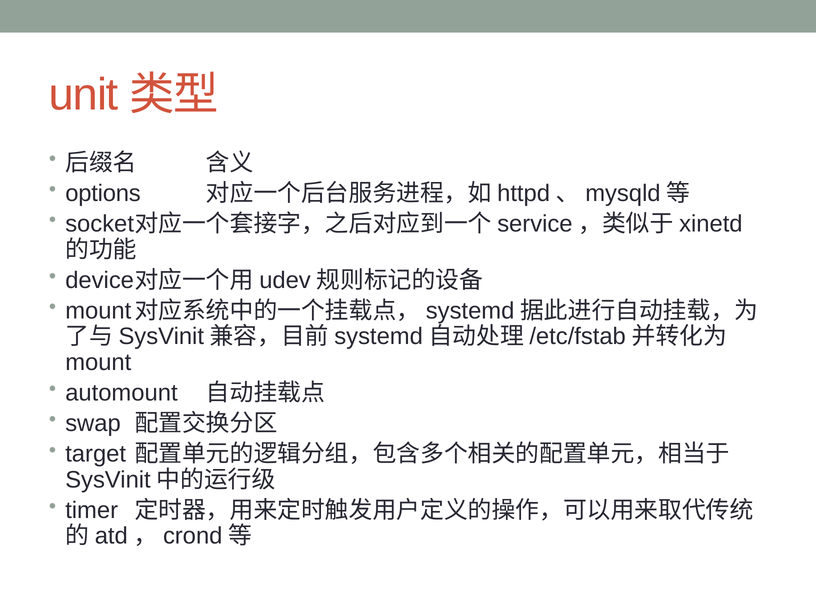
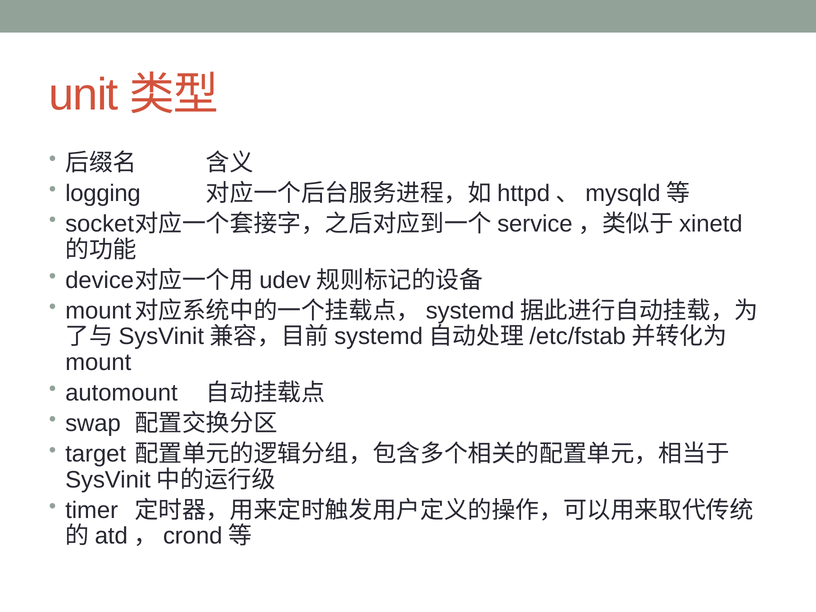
options: options -> logging (103, 193)
